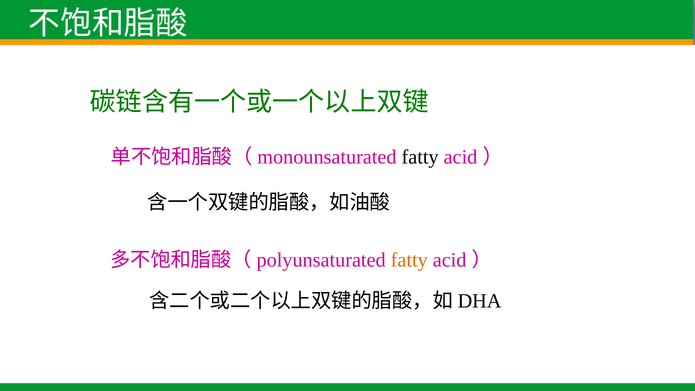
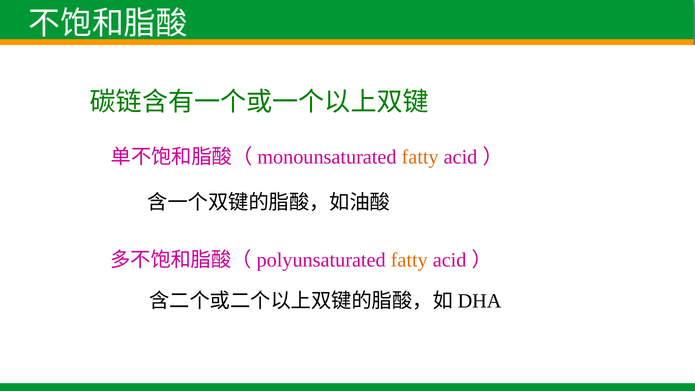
fatty colour: black -> orange (420, 157)
